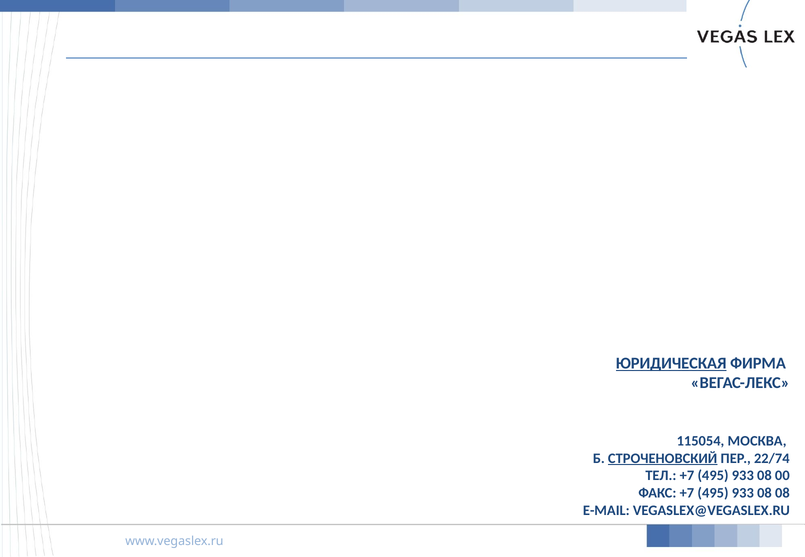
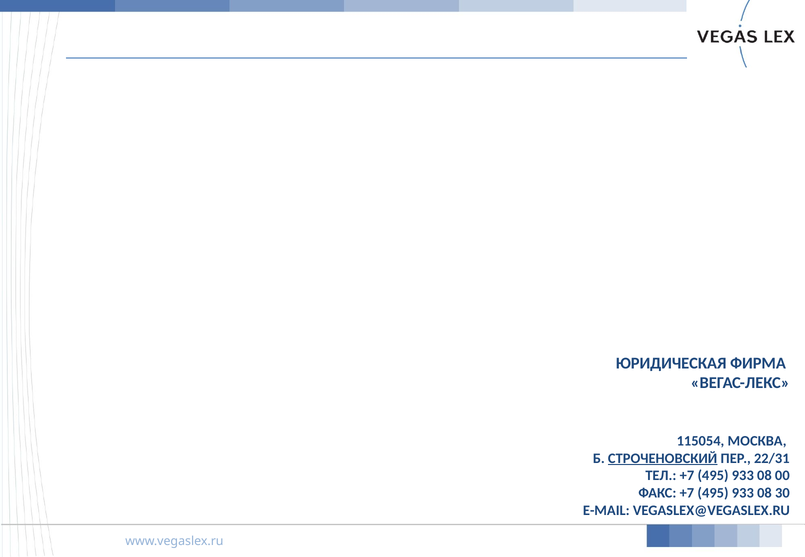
ЮРИДИЧЕСКАЯ underline: present -> none (671, 363)
22/74: 22/74 -> 22/31 (772, 459)
08 08: 08 -> 30 (782, 493)
